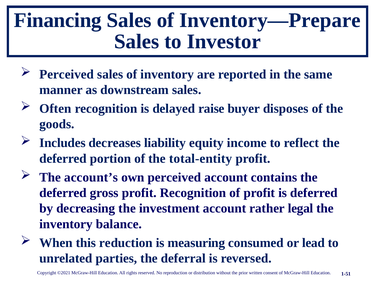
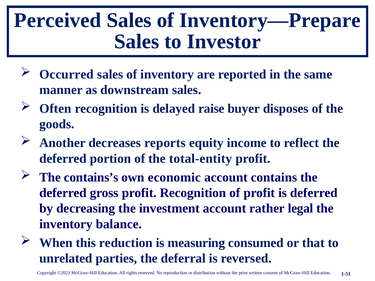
Financing: Financing -> Perceived (58, 20)
Perceived: Perceived -> Occurred (67, 74)
Includes: Includes -> Another (62, 143)
liability: liability -> reports (165, 143)
account’s: account’s -> contains’s (91, 177)
own perceived: perceived -> economic (174, 177)
lead: lead -> that (313, 243)
